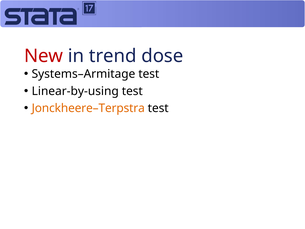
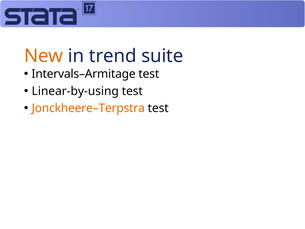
New colour: red -> orange (44, 56)
dose: dose -> suite (162, 56)
Systems–Armitage: Systems–Armitage -> Intervals–Armitage (84, 74)
